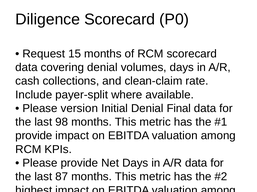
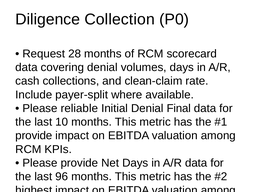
Diligence Scorecard: Scorecard -> Collection (120, 20)
15: 15 -> 28 (75, 54)
version: version -> reliable (79, 109)
98: 98 -> 10 (62, 122)
87: 87 -> 96 (62, 177)
